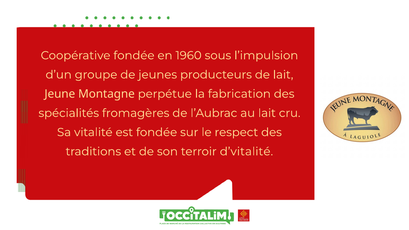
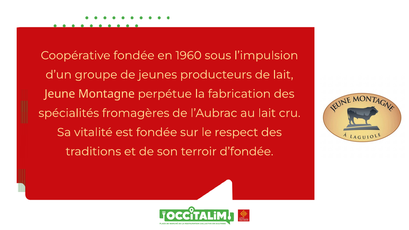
d’vitalité: d’vitalité -> d’fondée (247, 152)
